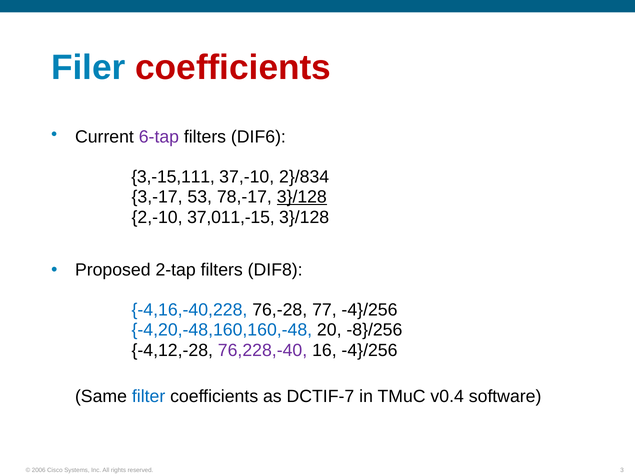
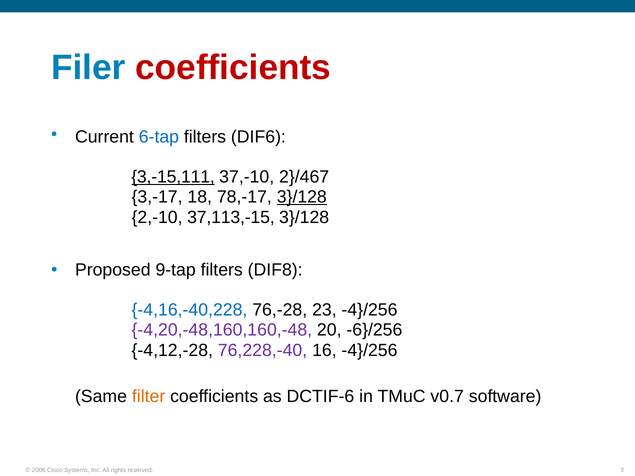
6-tap colour: purple -> blue (159, 137)
3,-15,111 underline: none -> present (173, 177)
2}/834: 2}/834 -> 2}/467 (304, 177)
53: 53 -> 18 (200, 197)
37,011,-15: 37,011,-15 -> 37,113,-15 (231, 217)
2-tap: 2-tap -> 9-tap (176, 270)
77: 77 -> 23 (324, 310)
-4,20,-48,160,160,-48 colour: blue -> purple (222, 330)
-8}/256: -8}/256 -> -6}/256 (374, 330)
filter colour: blue -> orange (149, 397)
DCTIF-7: DCTIF-7 -> DCTIF-6 (320, 397)
v0.4: v0.4 -> v0.7 (447, 397)
